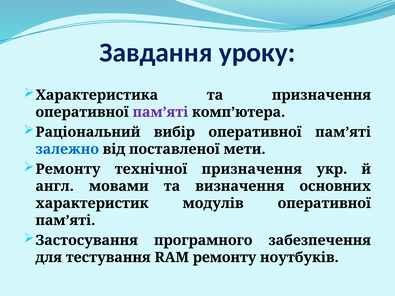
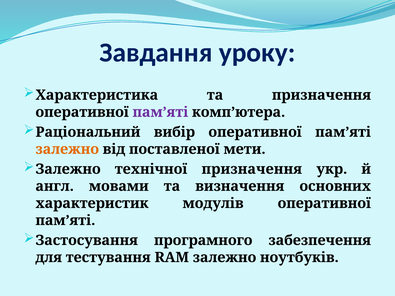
залежно colour: blue -> orange (67, 149)
Ремонту: Ремонту -> Залежно (68, 169)
RAM ремонту: ремонту -> залежно (225, 258)
